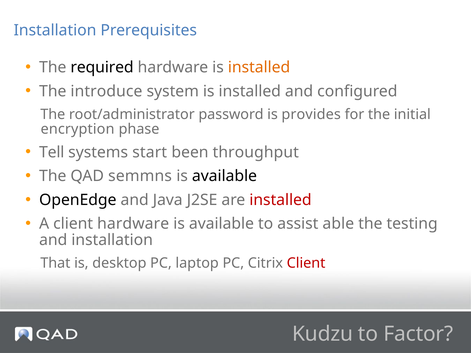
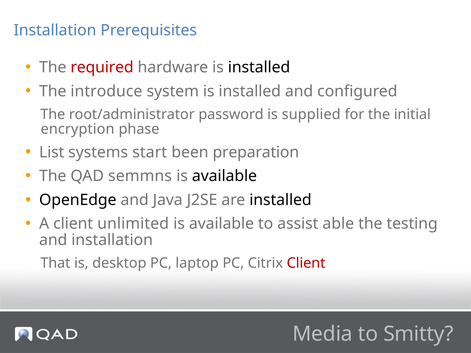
required colour: black -> red (102, 67)
installed colour: orange -> black (259, 67)
provides: provides -> supplied (311, 115)
Tell: Tell -> List (52, 152)
throughput: throughput -> preparation (256, 152)
installed colour: red -> black (280, 200)
client hardware: hardware -> unlimited (133, 224)
Kudzu: Kudzu -> Media (323, 334)
Factor: Factor -> Smitty (418, 334)
